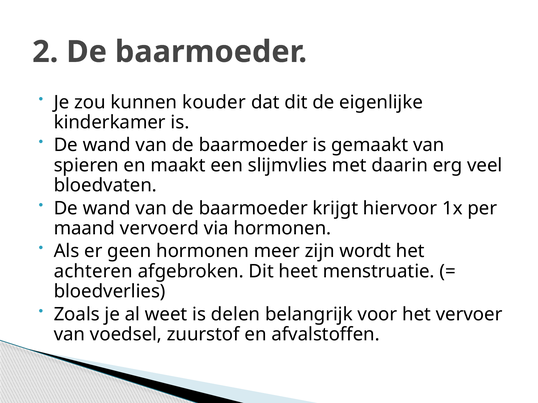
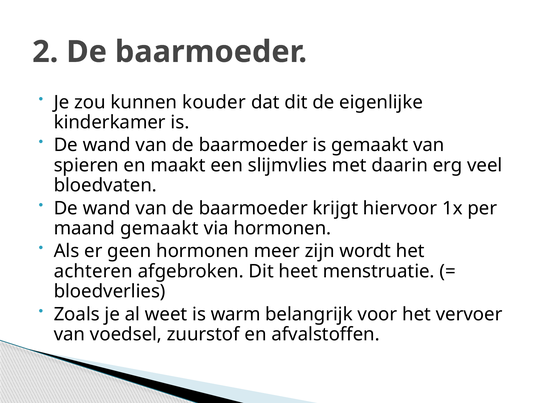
maand vervoerd: vervoerd -> gemaakt (159, 229)
delen: delen -> warm (236, 315)
